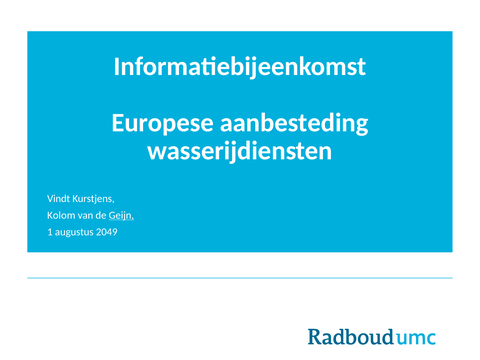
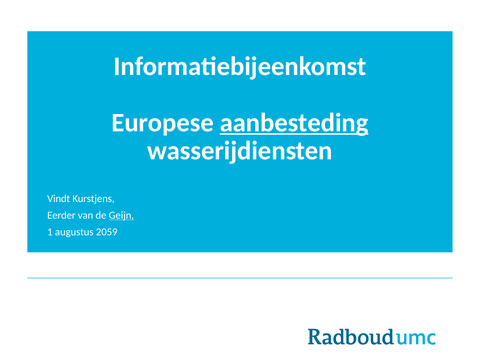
aanbesteding underline: none -> present (294, 123)
Kolom: Kolom -> Eerder (61, 215)
2049: 2049 -> 2059 (107, 232)
